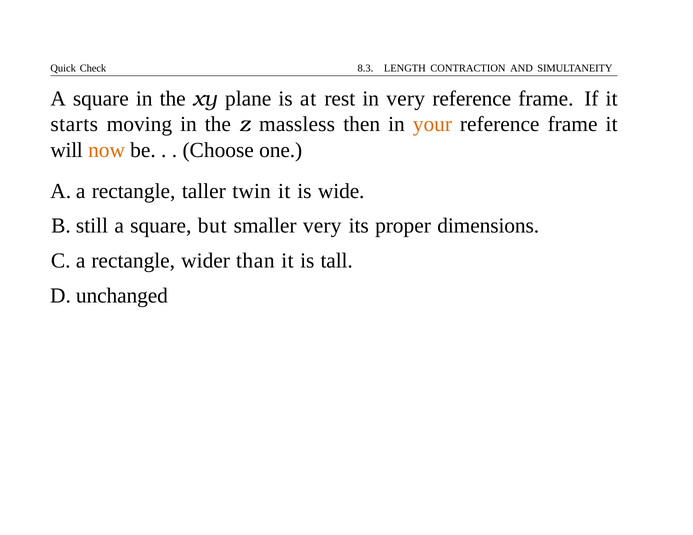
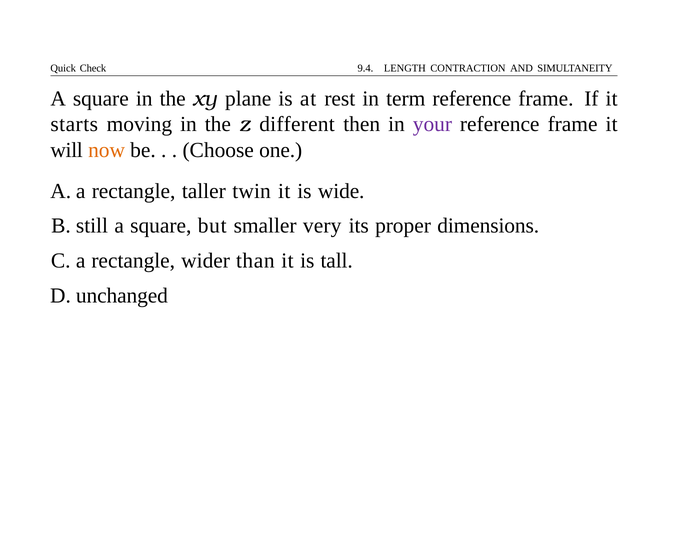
8.3: 8.3 -> 9.4 (365, 68)
in very: very -> term (406, 99)
massless: massless -> different (297, 125)
your colour: orange -> purple (432, 125)
